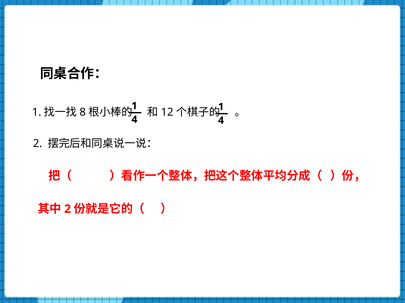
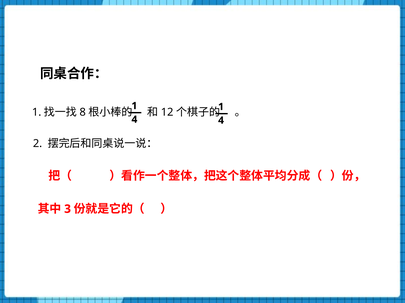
2: 2 -> 3 (68, 209)
